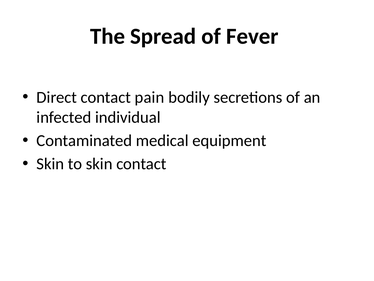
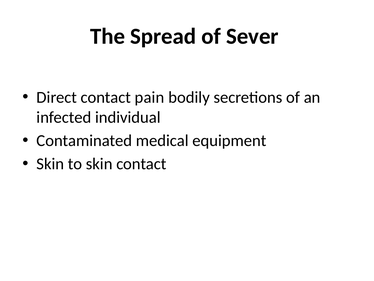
Fever: Fever -> Sever (252, 36)
